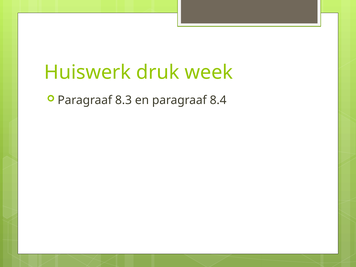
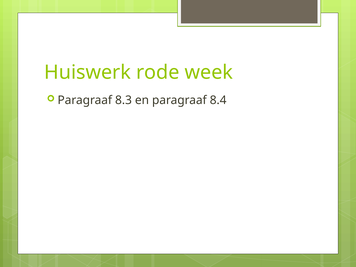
druk: druk -> rode (158, 72)
